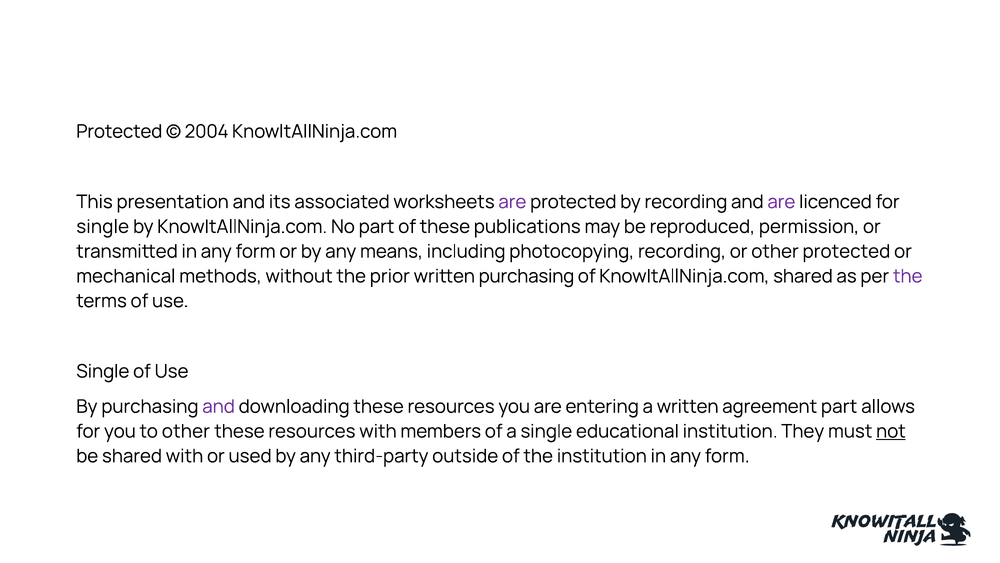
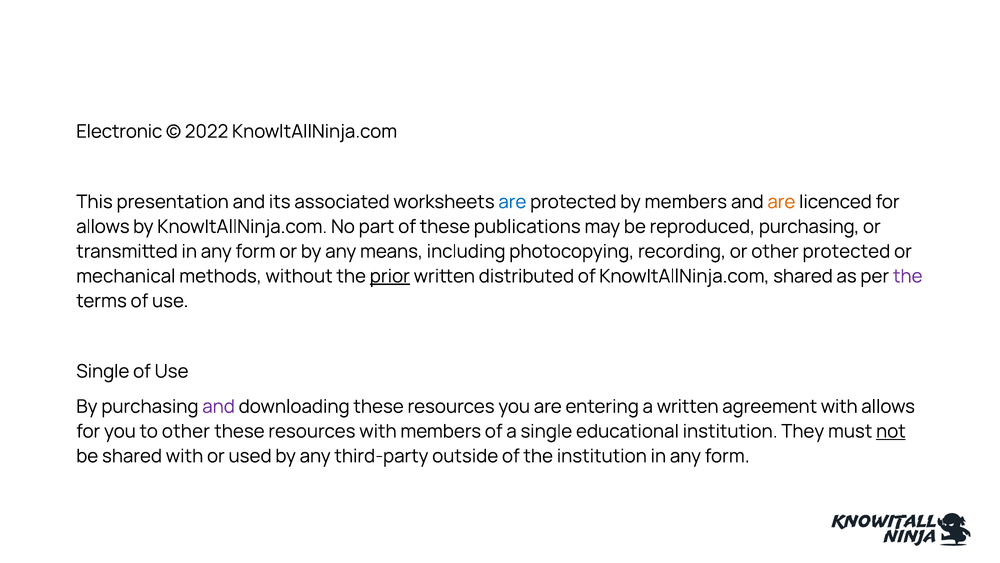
Protected: Protected -> Electronic (119, 131)
2004: 2004 -> 2022 (207, 131)
are colour: purple -> blue (512, 202)
by recording: recording -> members (686, 202)
are colour: purple -> orange (781, 202)
single: single -> allows (103, 226)
reproduced permission: permission -> purchasing (809, 226)
prior underline: none -> present (390, 276)
written purchasing: purchasing -> distributed (526, 276)
agreement part: part -> with (839, 406)
